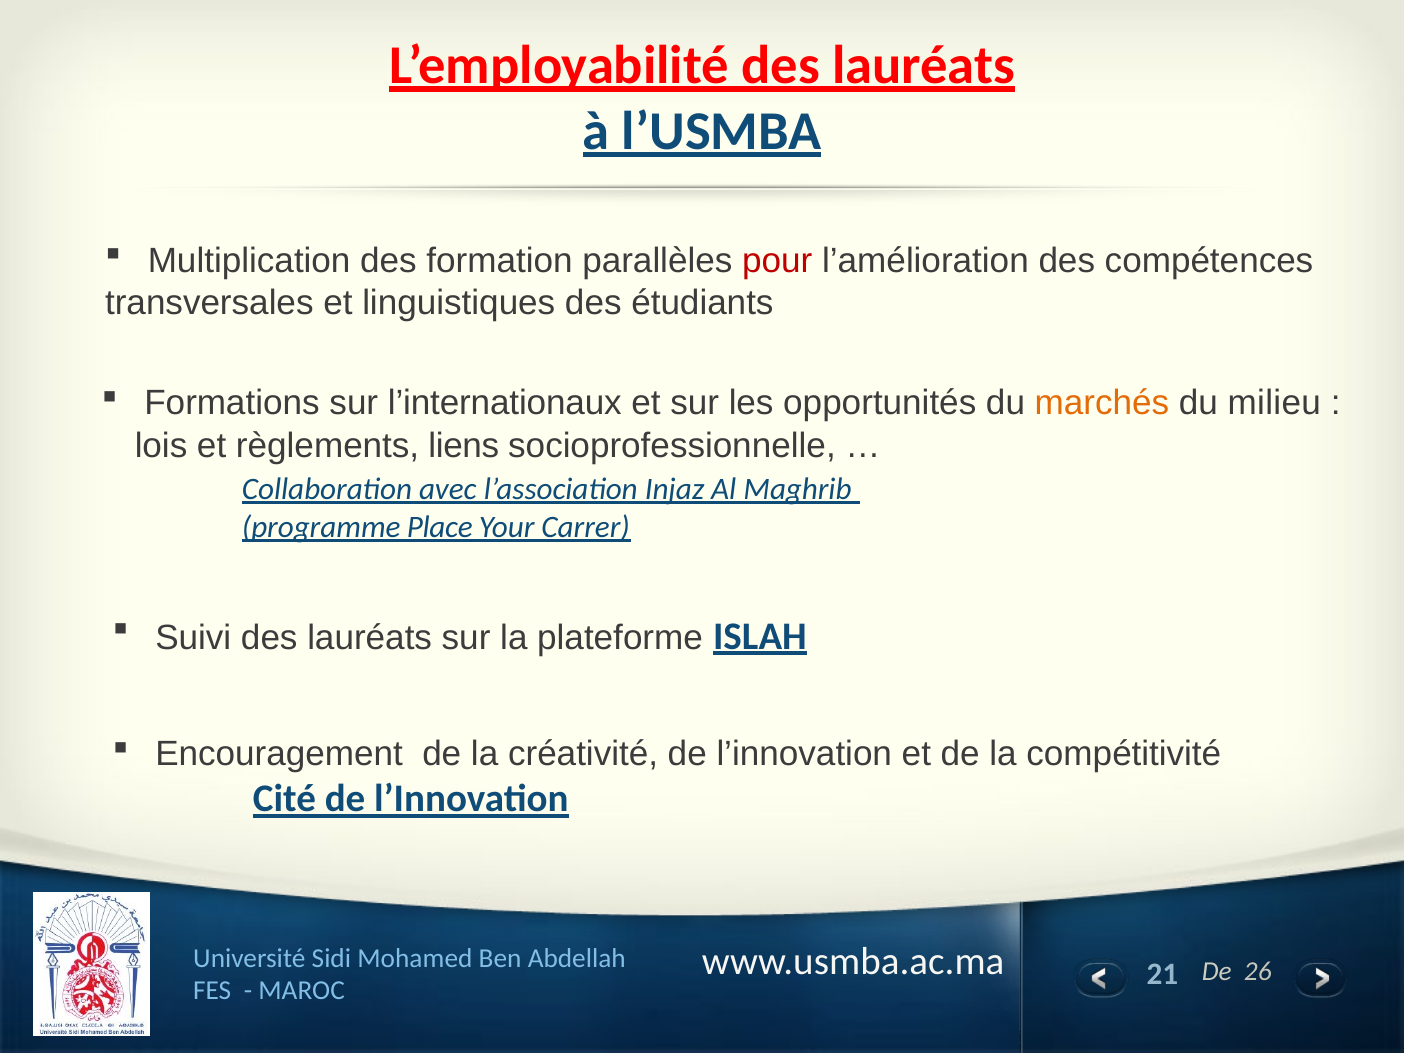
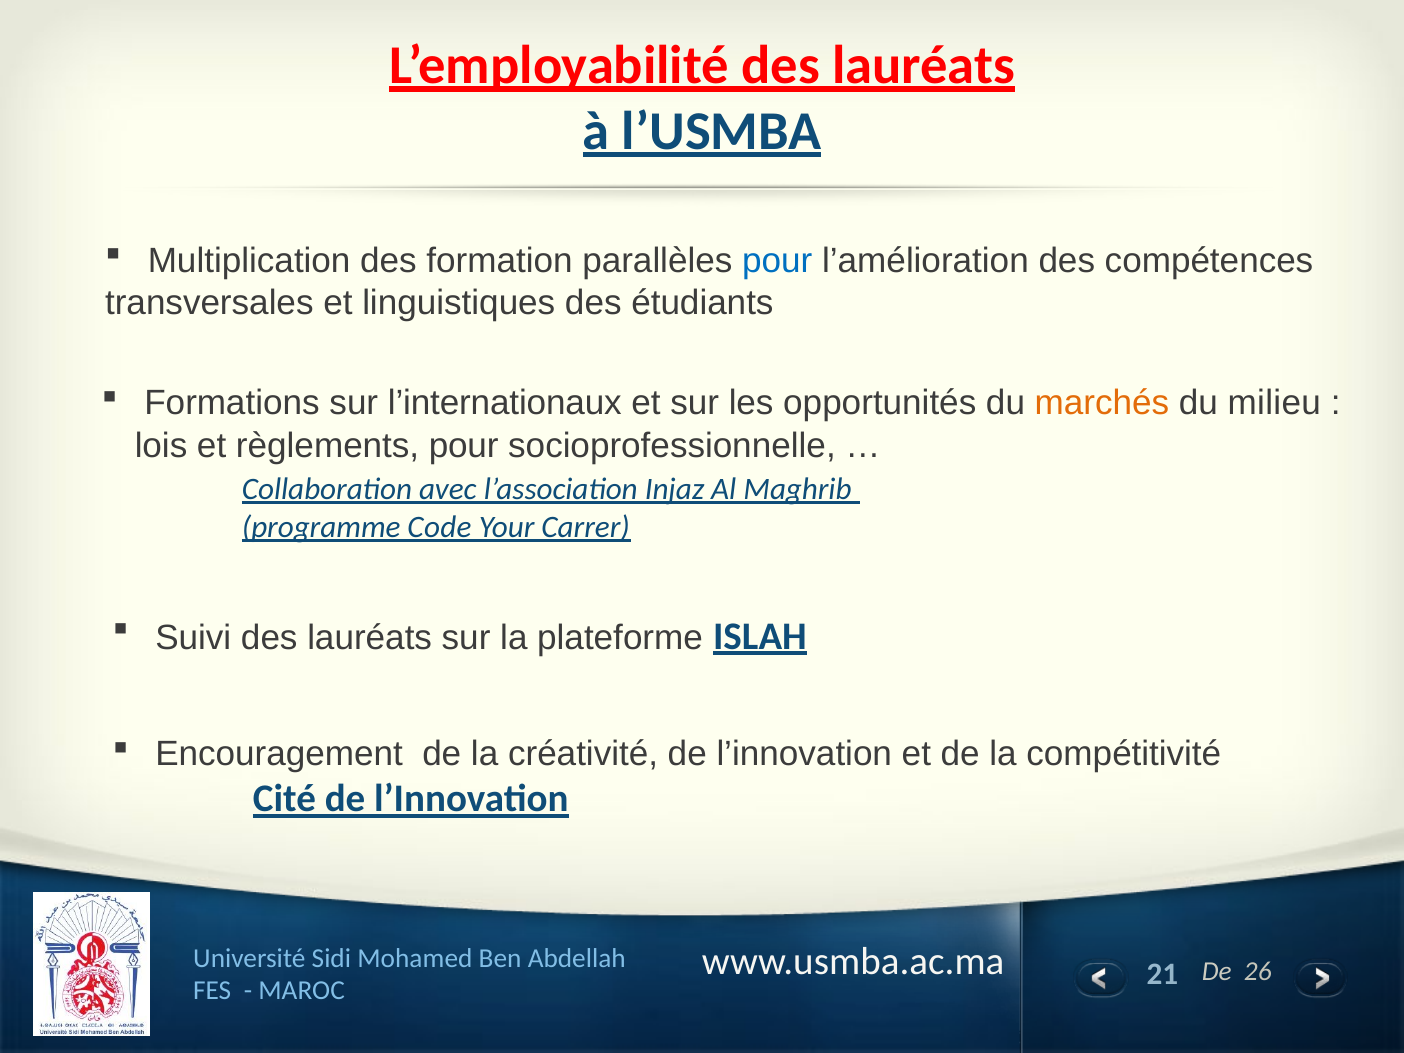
pour colour: red -> blue (777, 261)
règlements liens: liens -> pour (464, 445)
Place: Place -> Code (439, 527)
